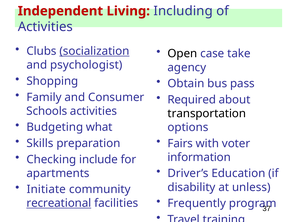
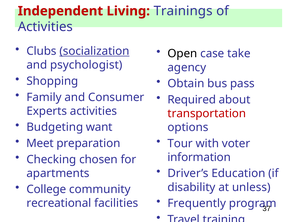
Including: Including -> Trainings (183, 11)
Schools: Schools -> Experts (47, 111)
transportation colour: black -> red (207, 114)
what: what -> want (99, 128)
Skills: Skills -> Meet (40, 144)
Fairs: Fairs -> Tour (180, 144)
include: include -> chosen (98, 160)
Initiate: Initiate -> College (46, 190)
recreational underline: present -> none (59, 204)
